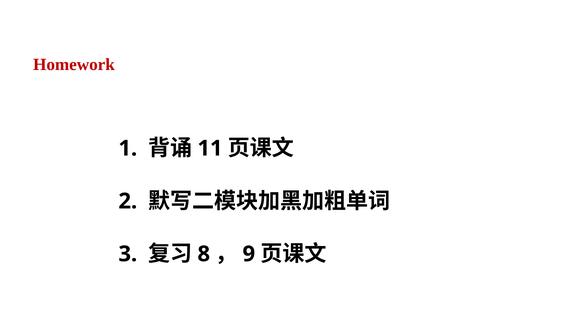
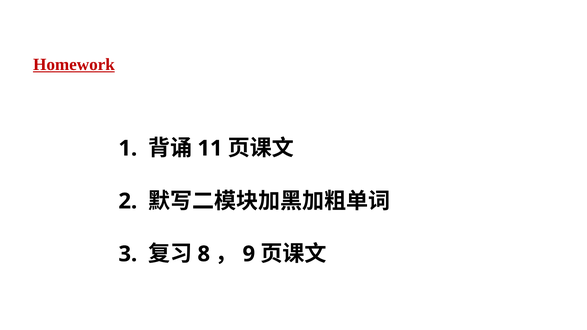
Homework underline: none -> present (74, 65)
